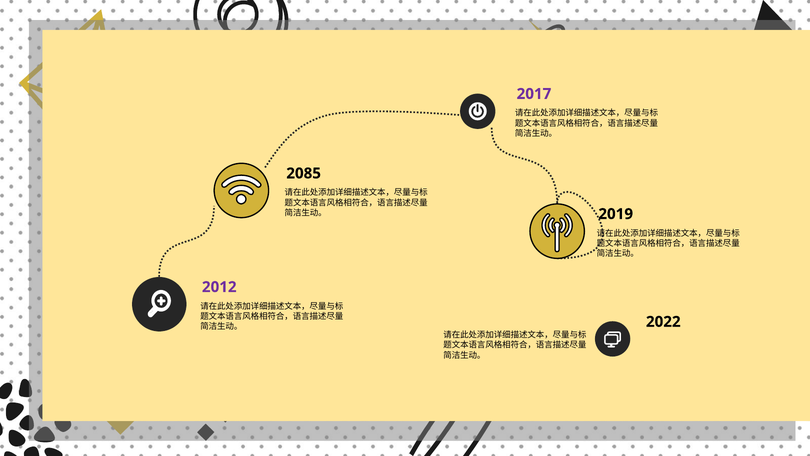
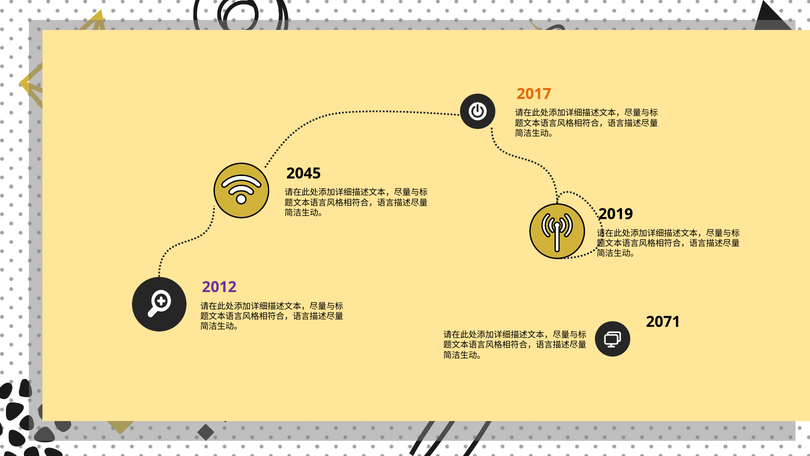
2017 colour: purple -> orange (534, 94)
2085: 2085 -> 2045 (304, 173)
2022: 2022 -> 2071 (663, 322)
